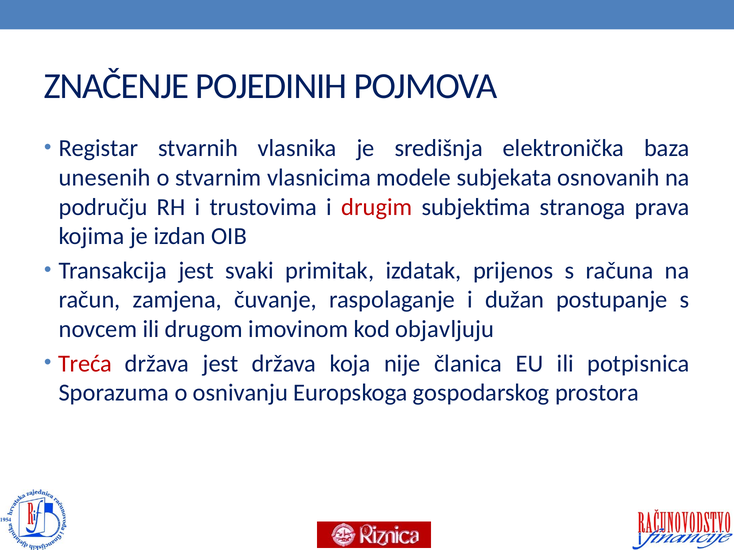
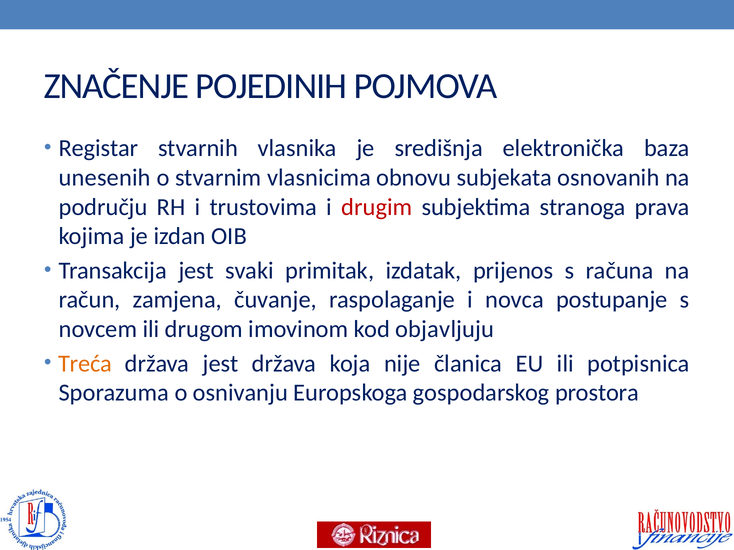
modele: modele -> obnovu (414, 178)
dužan: dužan -> novca (515, 300)
Treća colour: red -> orange (85, 364)
